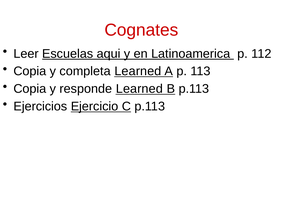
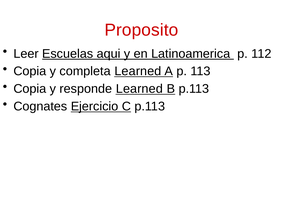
Cognates: Cognates -> Proposito (141, 30)
Ejercicios: Ejercicios -> Cognates (40, 107)
